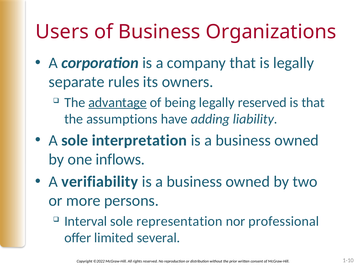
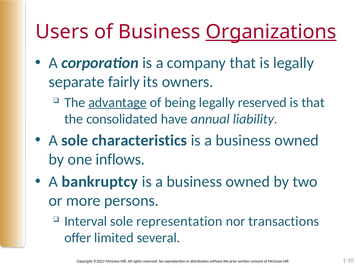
Organizations underline: none -> present (271, 32)
rules: rules -> fairly (124, 82)
assumptions: assumptions -> consolidated (122, 119)
adding: adding -> annual (210, 119)
interpretation: interpretation -> characteristics (139, 141)
verifiability: verifiability -> bankruptcy (100, 182)
professional: professional -> transactions (284, 222)
